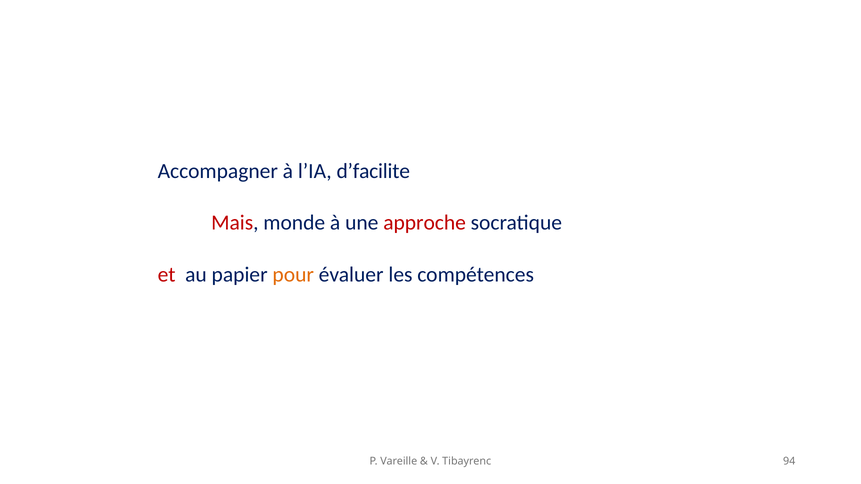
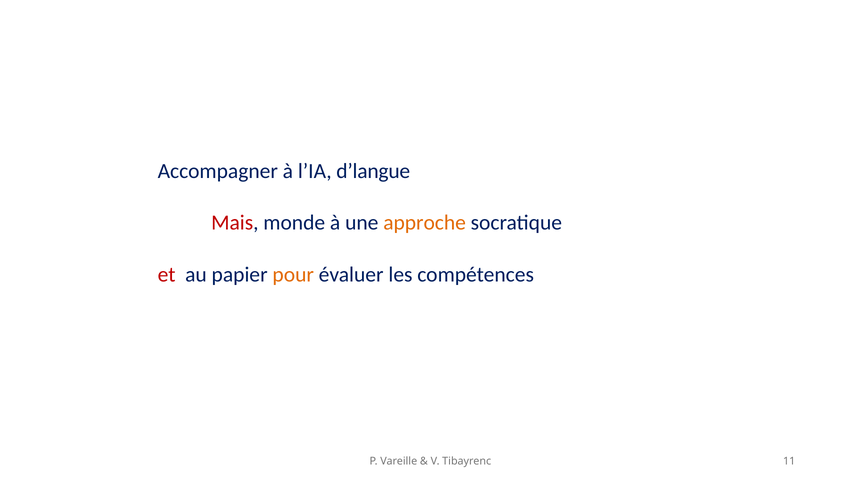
d’facilite: d’facilite -> d’langue (373, 171)
approche colour: red -> orange (425, 223)
94: 94 -> 11 (789, 462)
